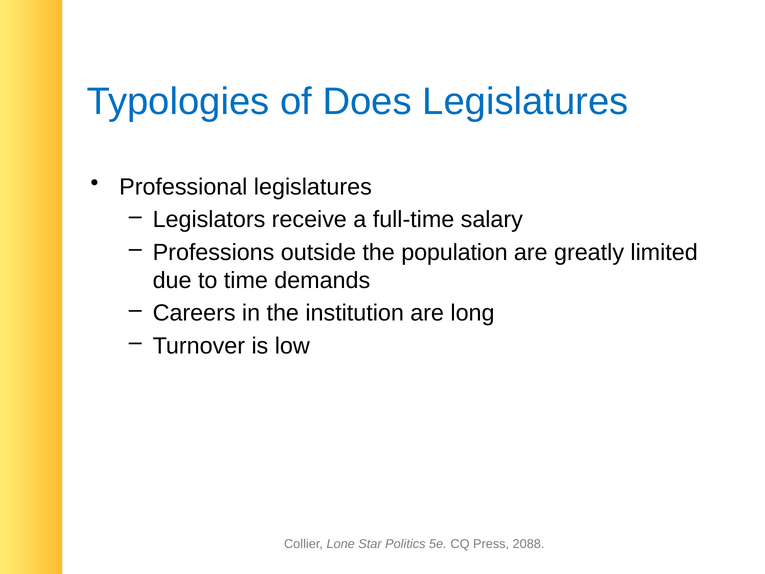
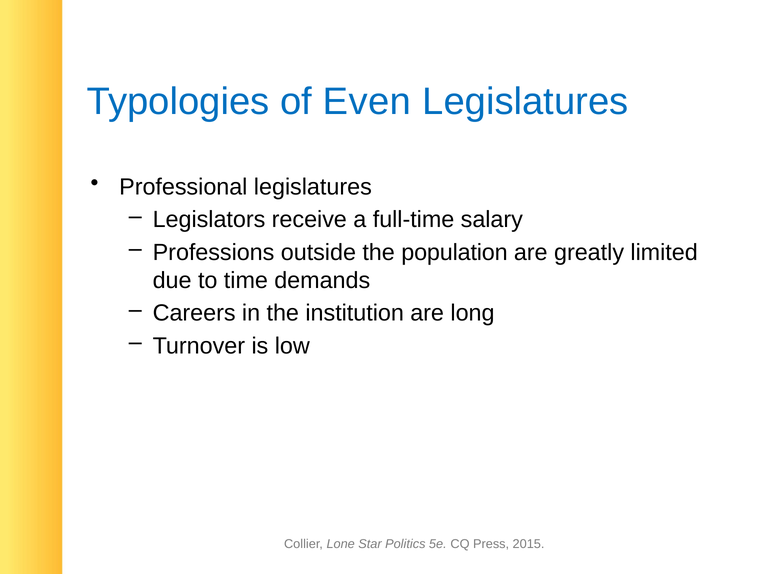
Does: Does -> Even (367, 101)
2088: 2088 -> 2015 (529, 544)
